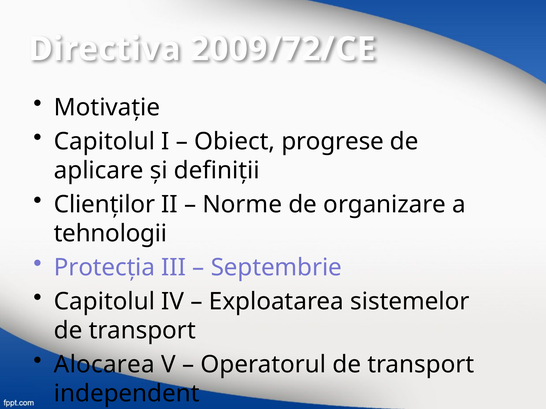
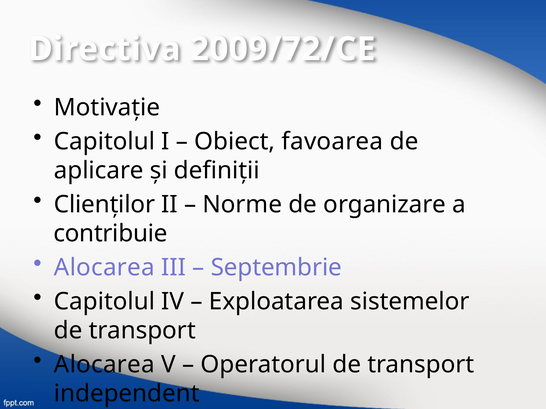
progrese: progrese -> favoarea (332, 142)
tehnologii: tehnologii -> contribuie (110, 234)
Protecţia: Protecţia -> Alocarea (104, 268)
